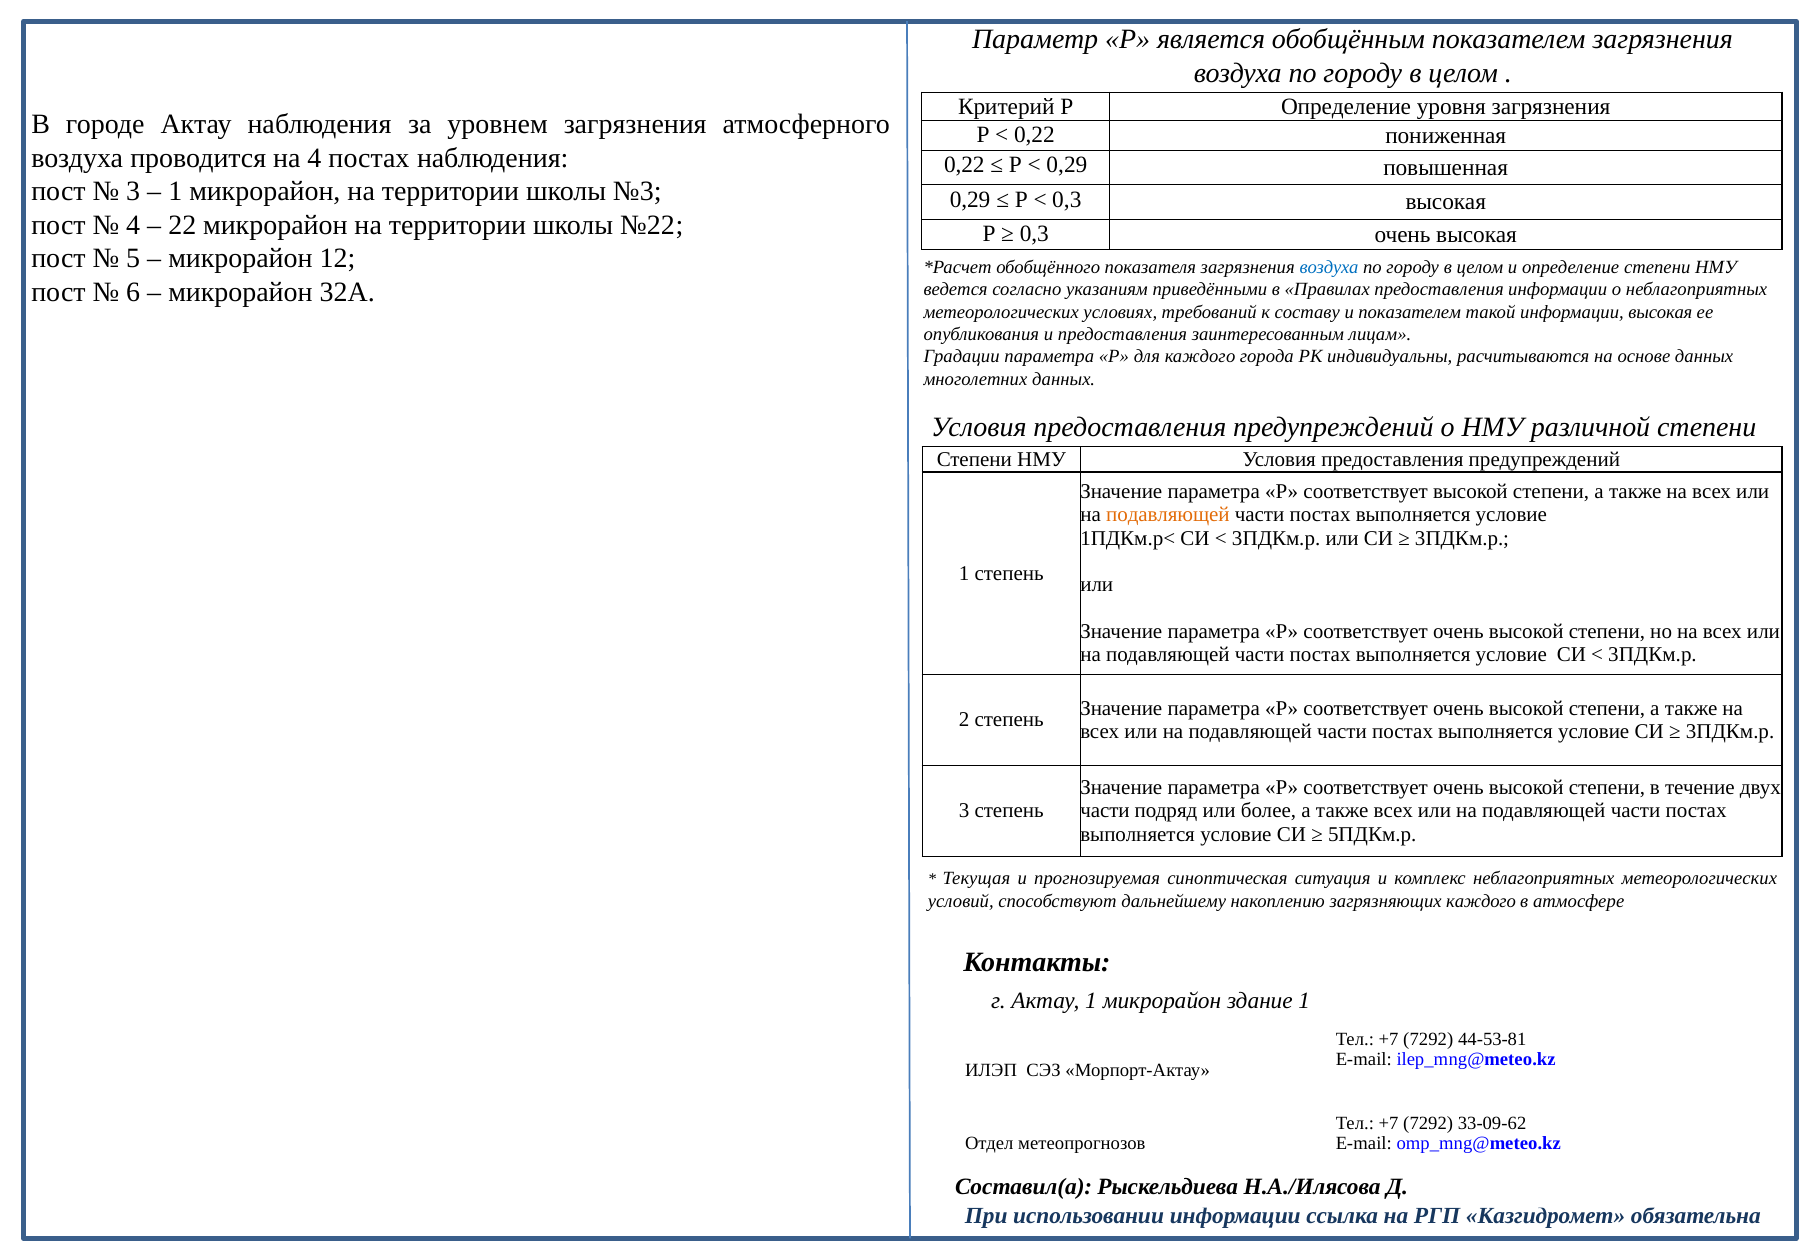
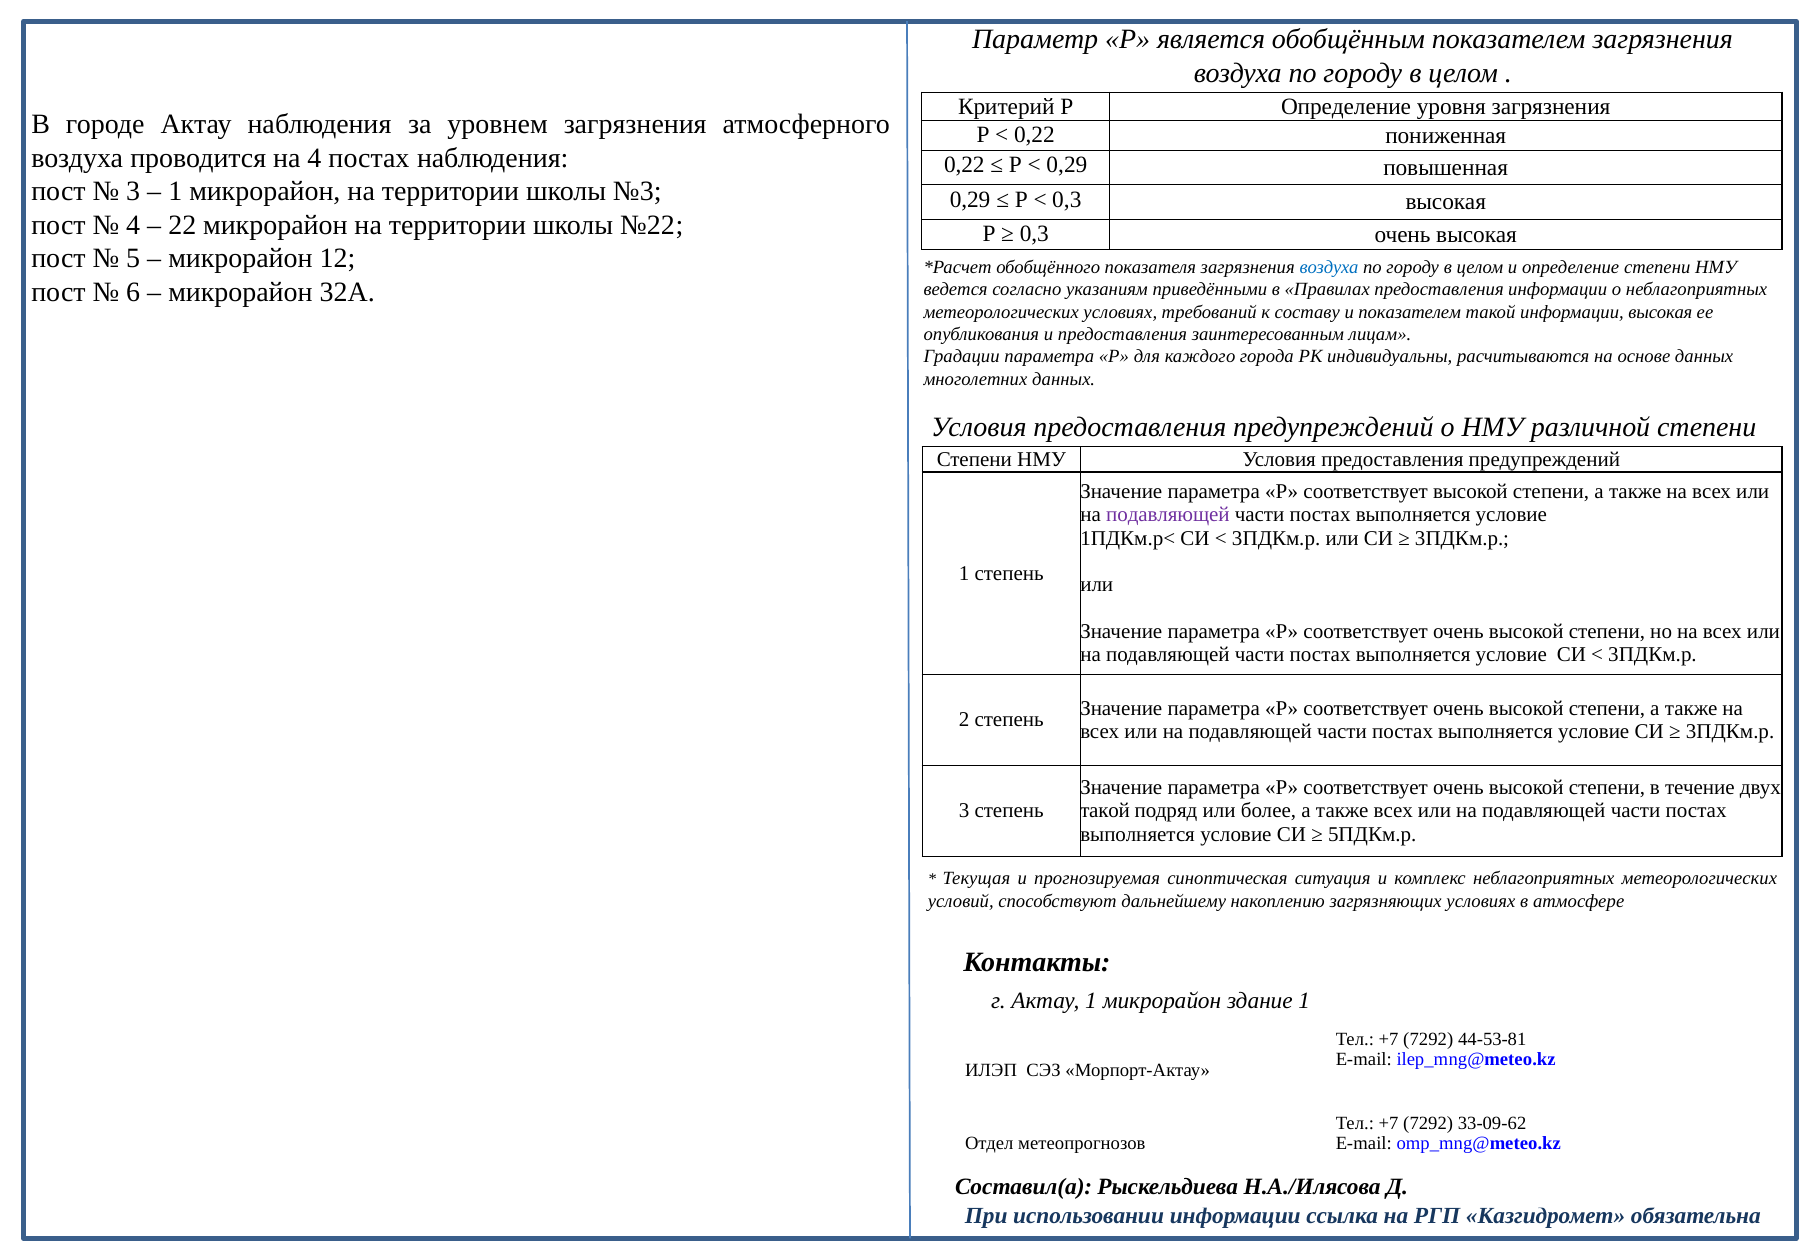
подавляющей colour: orange -> purple (1168, 515)
части: части -> такой (1105, 811)
загрязняющих каждого: каждого -> условиях (1481, 901)
